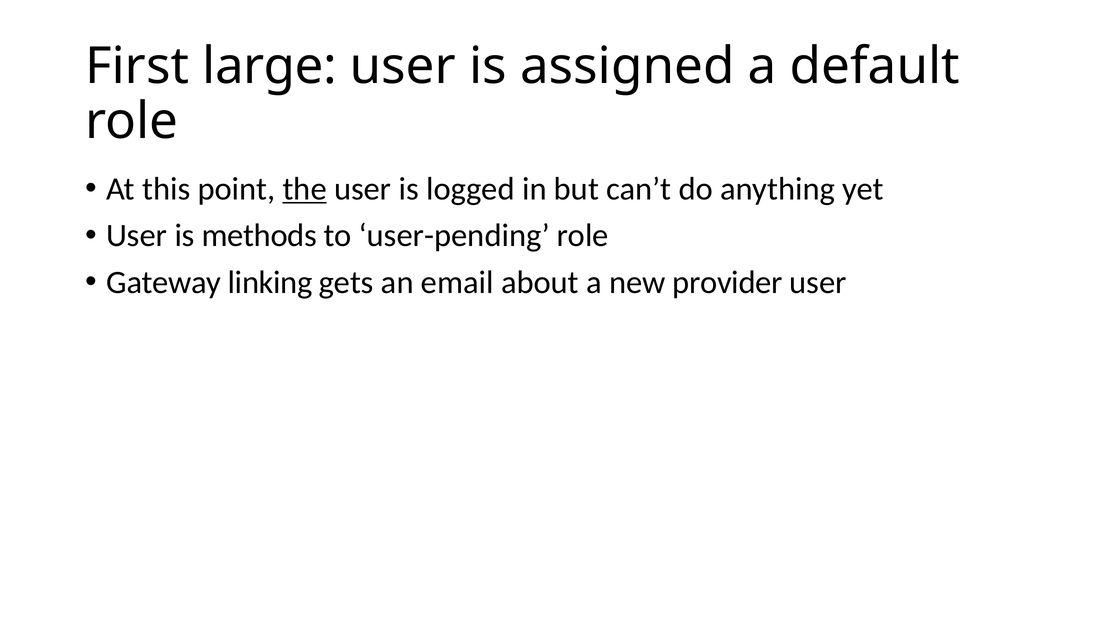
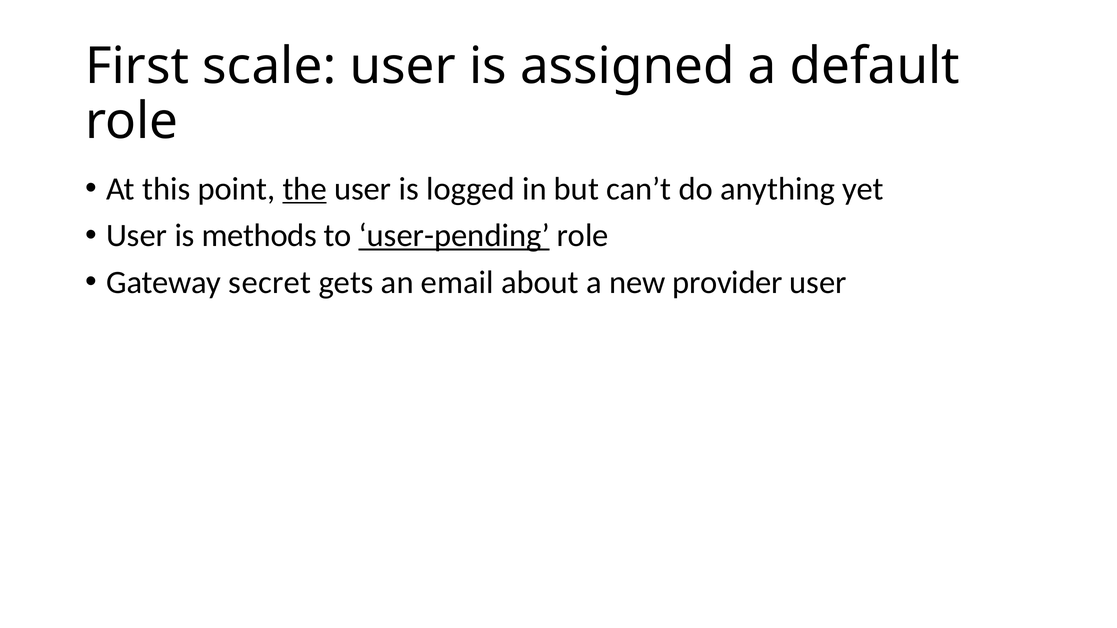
large: large -> scale (269, 66)
user-pending underline: none -> present (454, 236)
linking: linking -> secret (270, 283)
